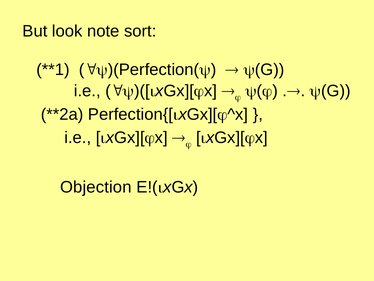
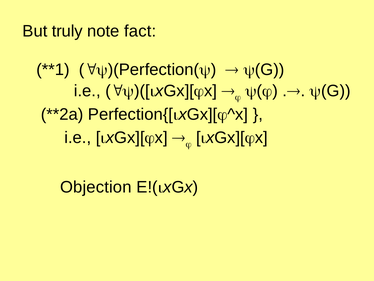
look: look -> truly (67, 31)
sort: sort -> fact (140, 31)
